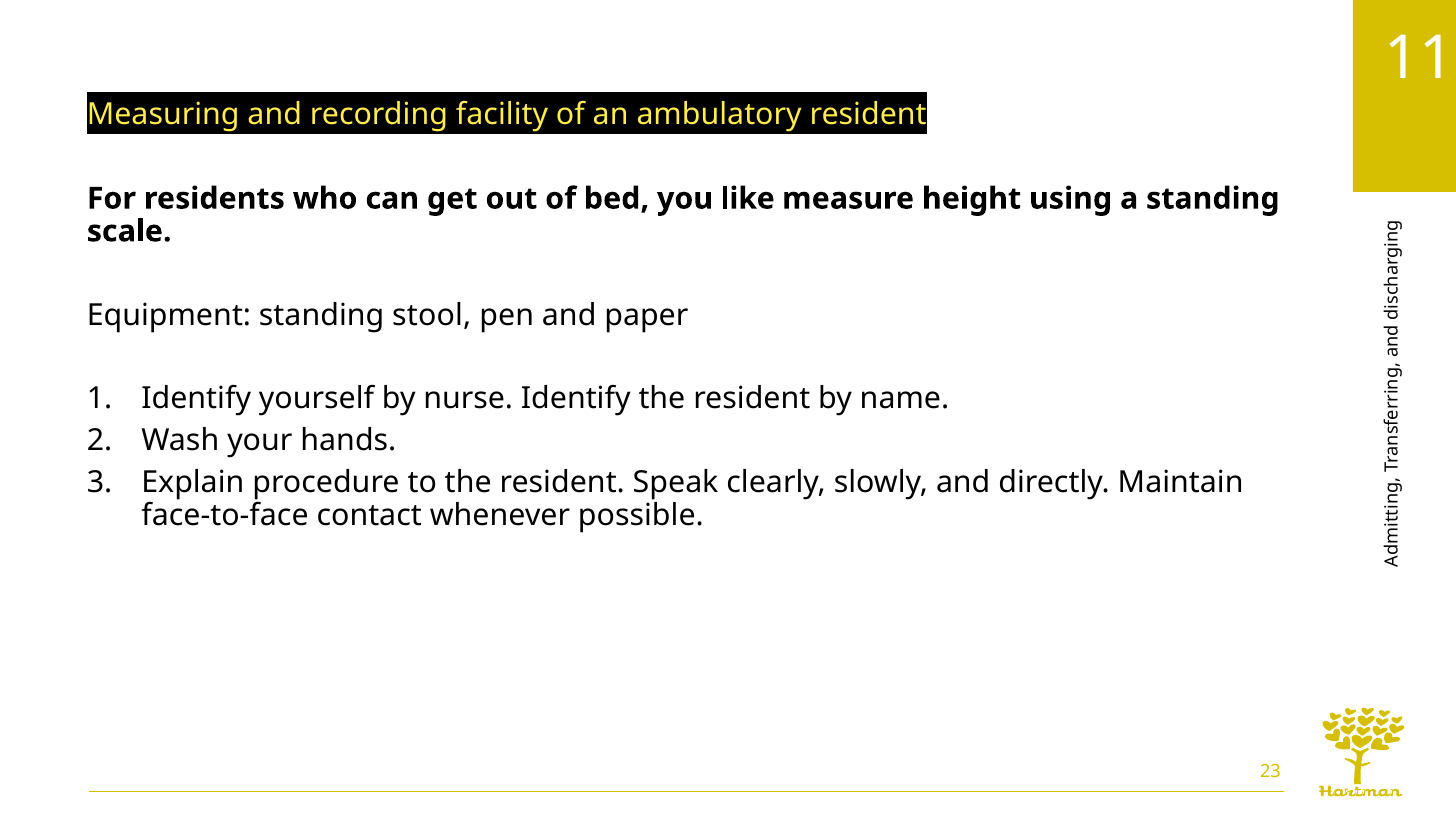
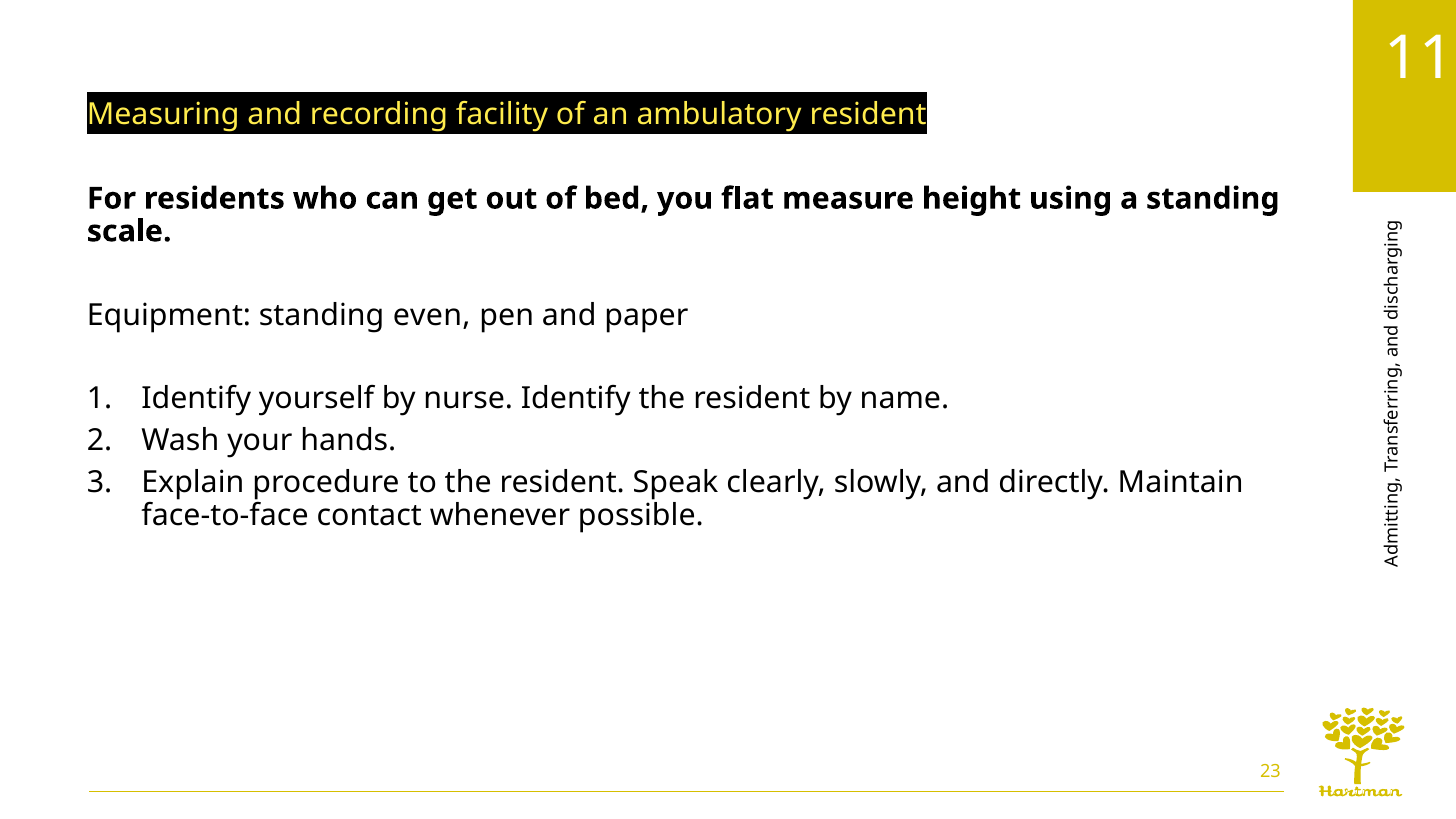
like: like -> flat (747, 199)
stool: stool -> even (432, 315)
